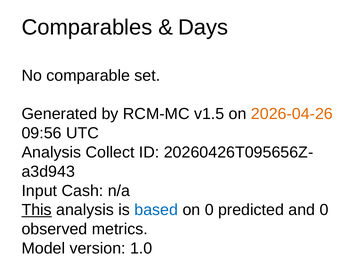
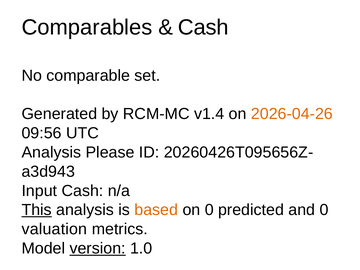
Days: Days -> Cash (203, 27)
v1.5: v1.5 -> v1.4 (209, 114)
Collect: Collect -> Please (110, 152)
based colour: blue -> orange (156, 210)
observed: observed -> valuation (54, 229)
version underline: none -> present (98, 248)
